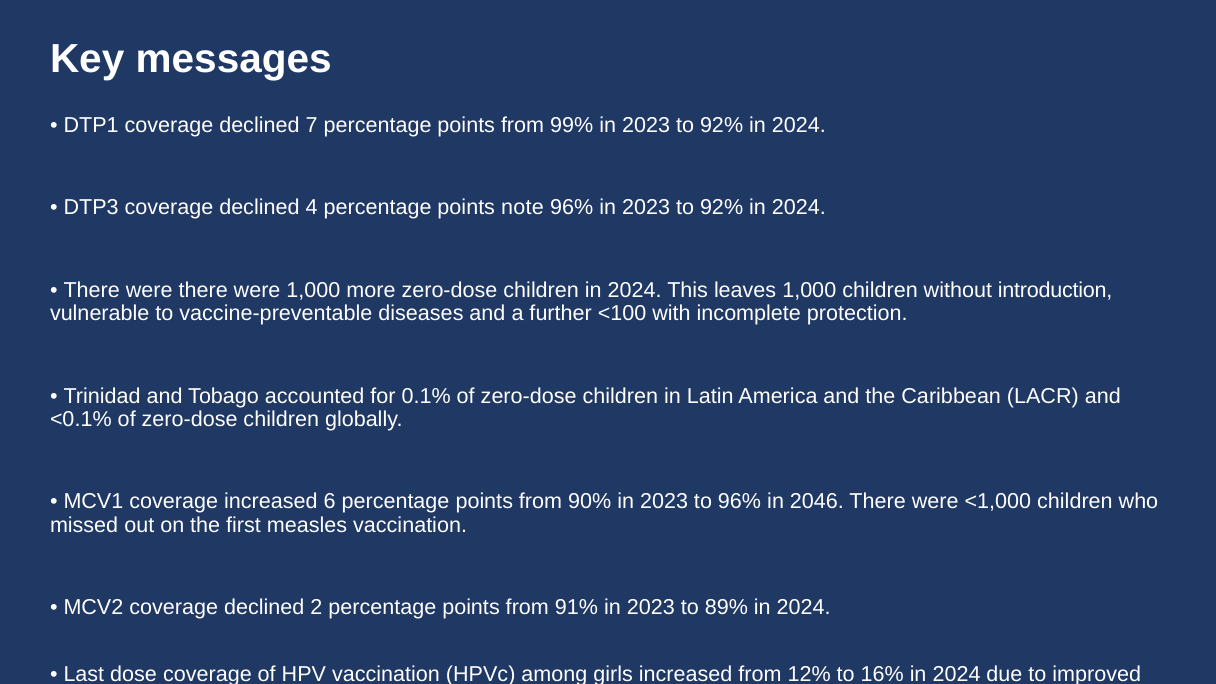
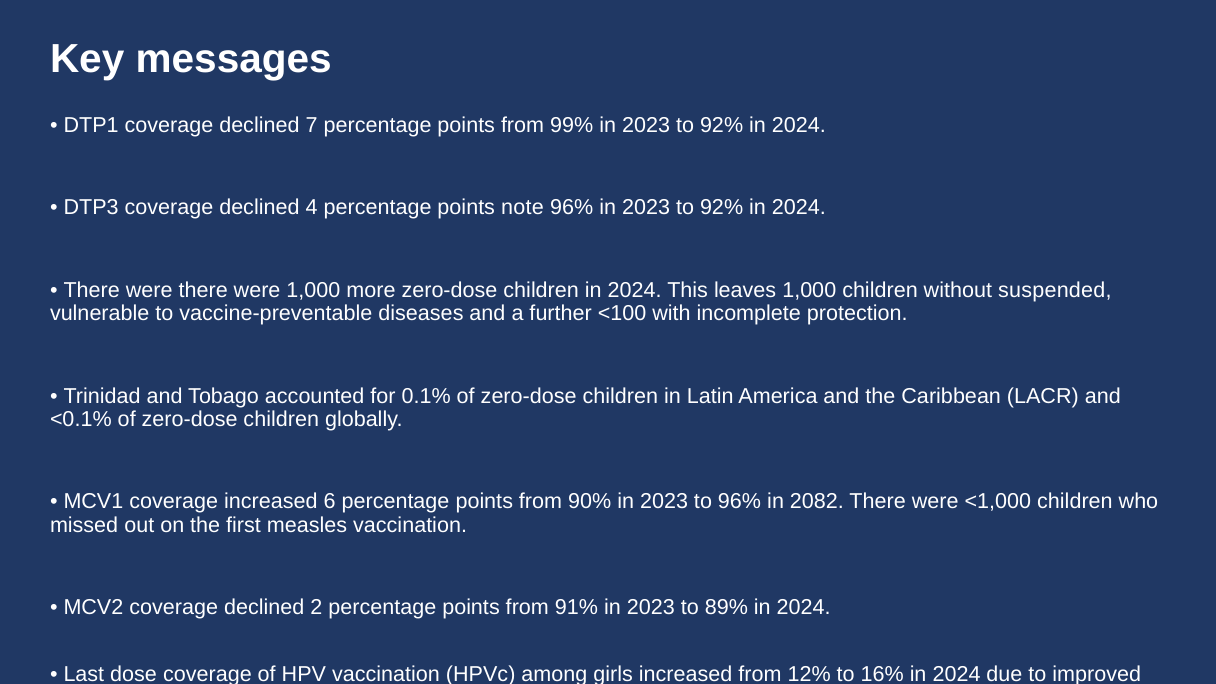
introduction: introduction -> suspended (1055, 290)
2046: 2046 -> 2082 (817, 502)
